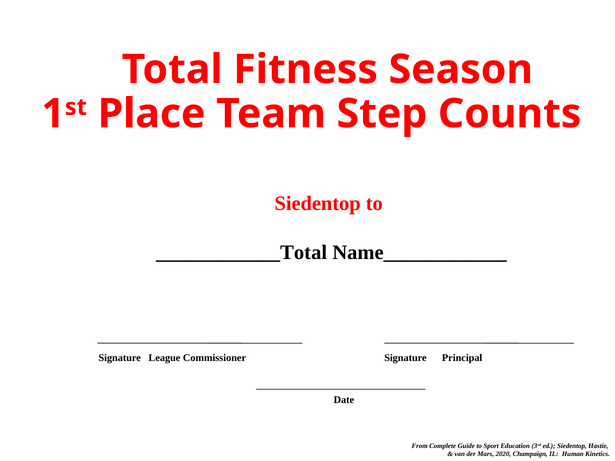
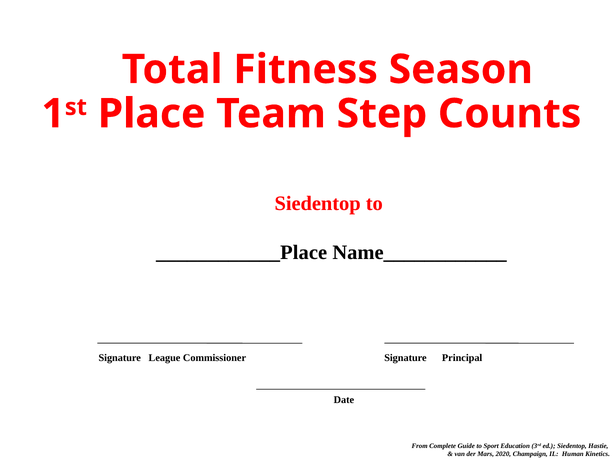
____________Total: ____________Total -> ____________Place (242, 253)
